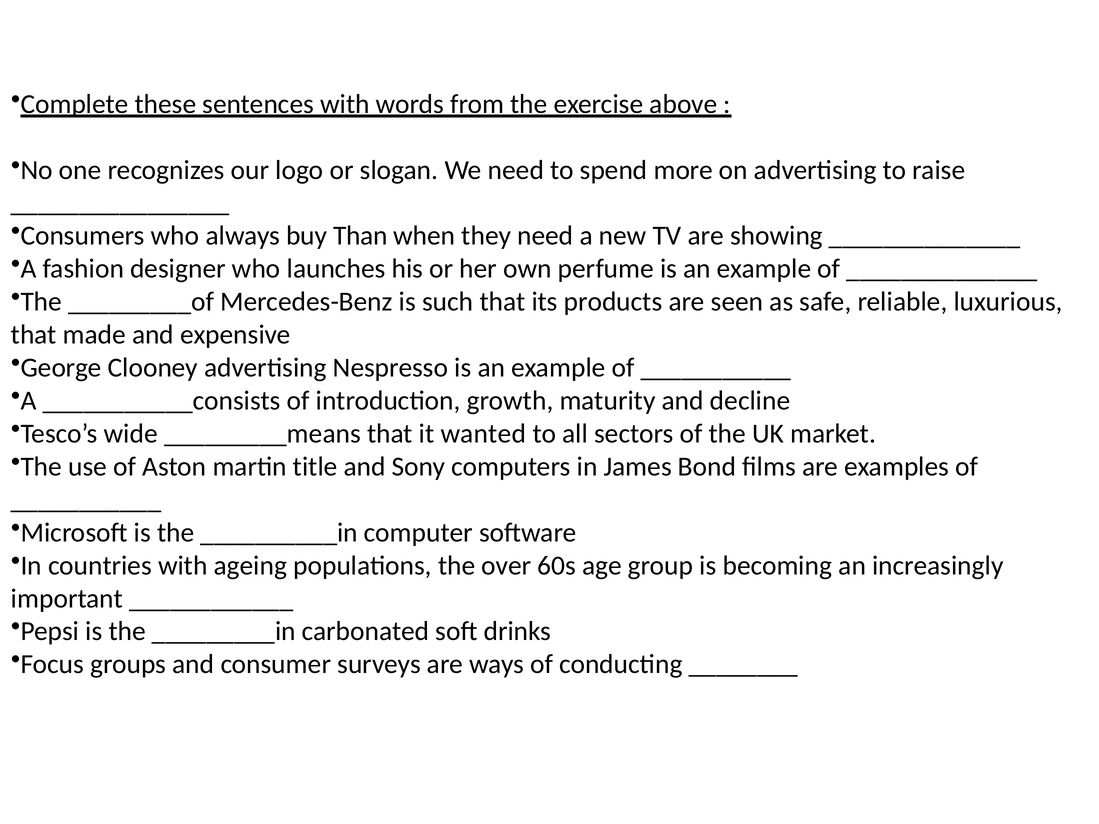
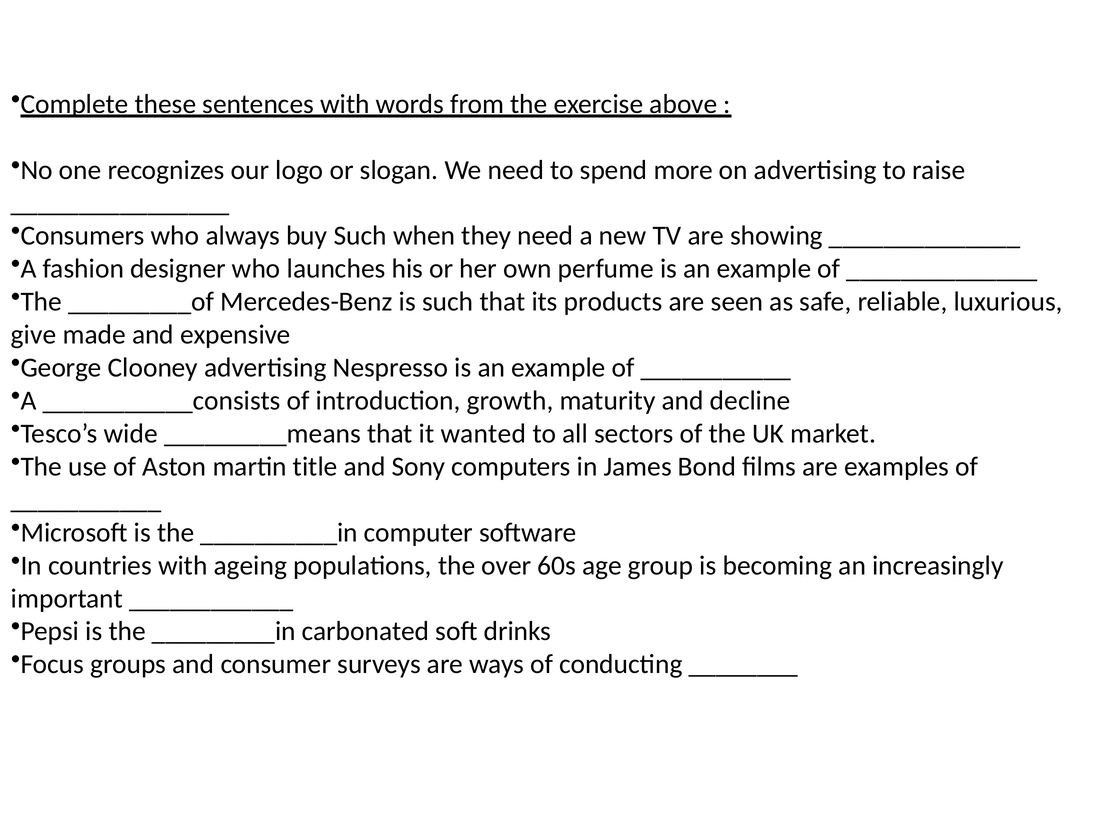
buy Than: Than -> Such (360, 236)
that: that -> give (34, 335)
